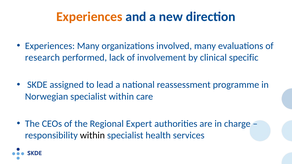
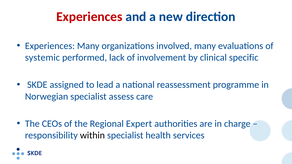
Experiences colour: orange -> red (89, 17)
research: research -> systemic (42, 58)
specialist within: within -> assess (121, 97)
